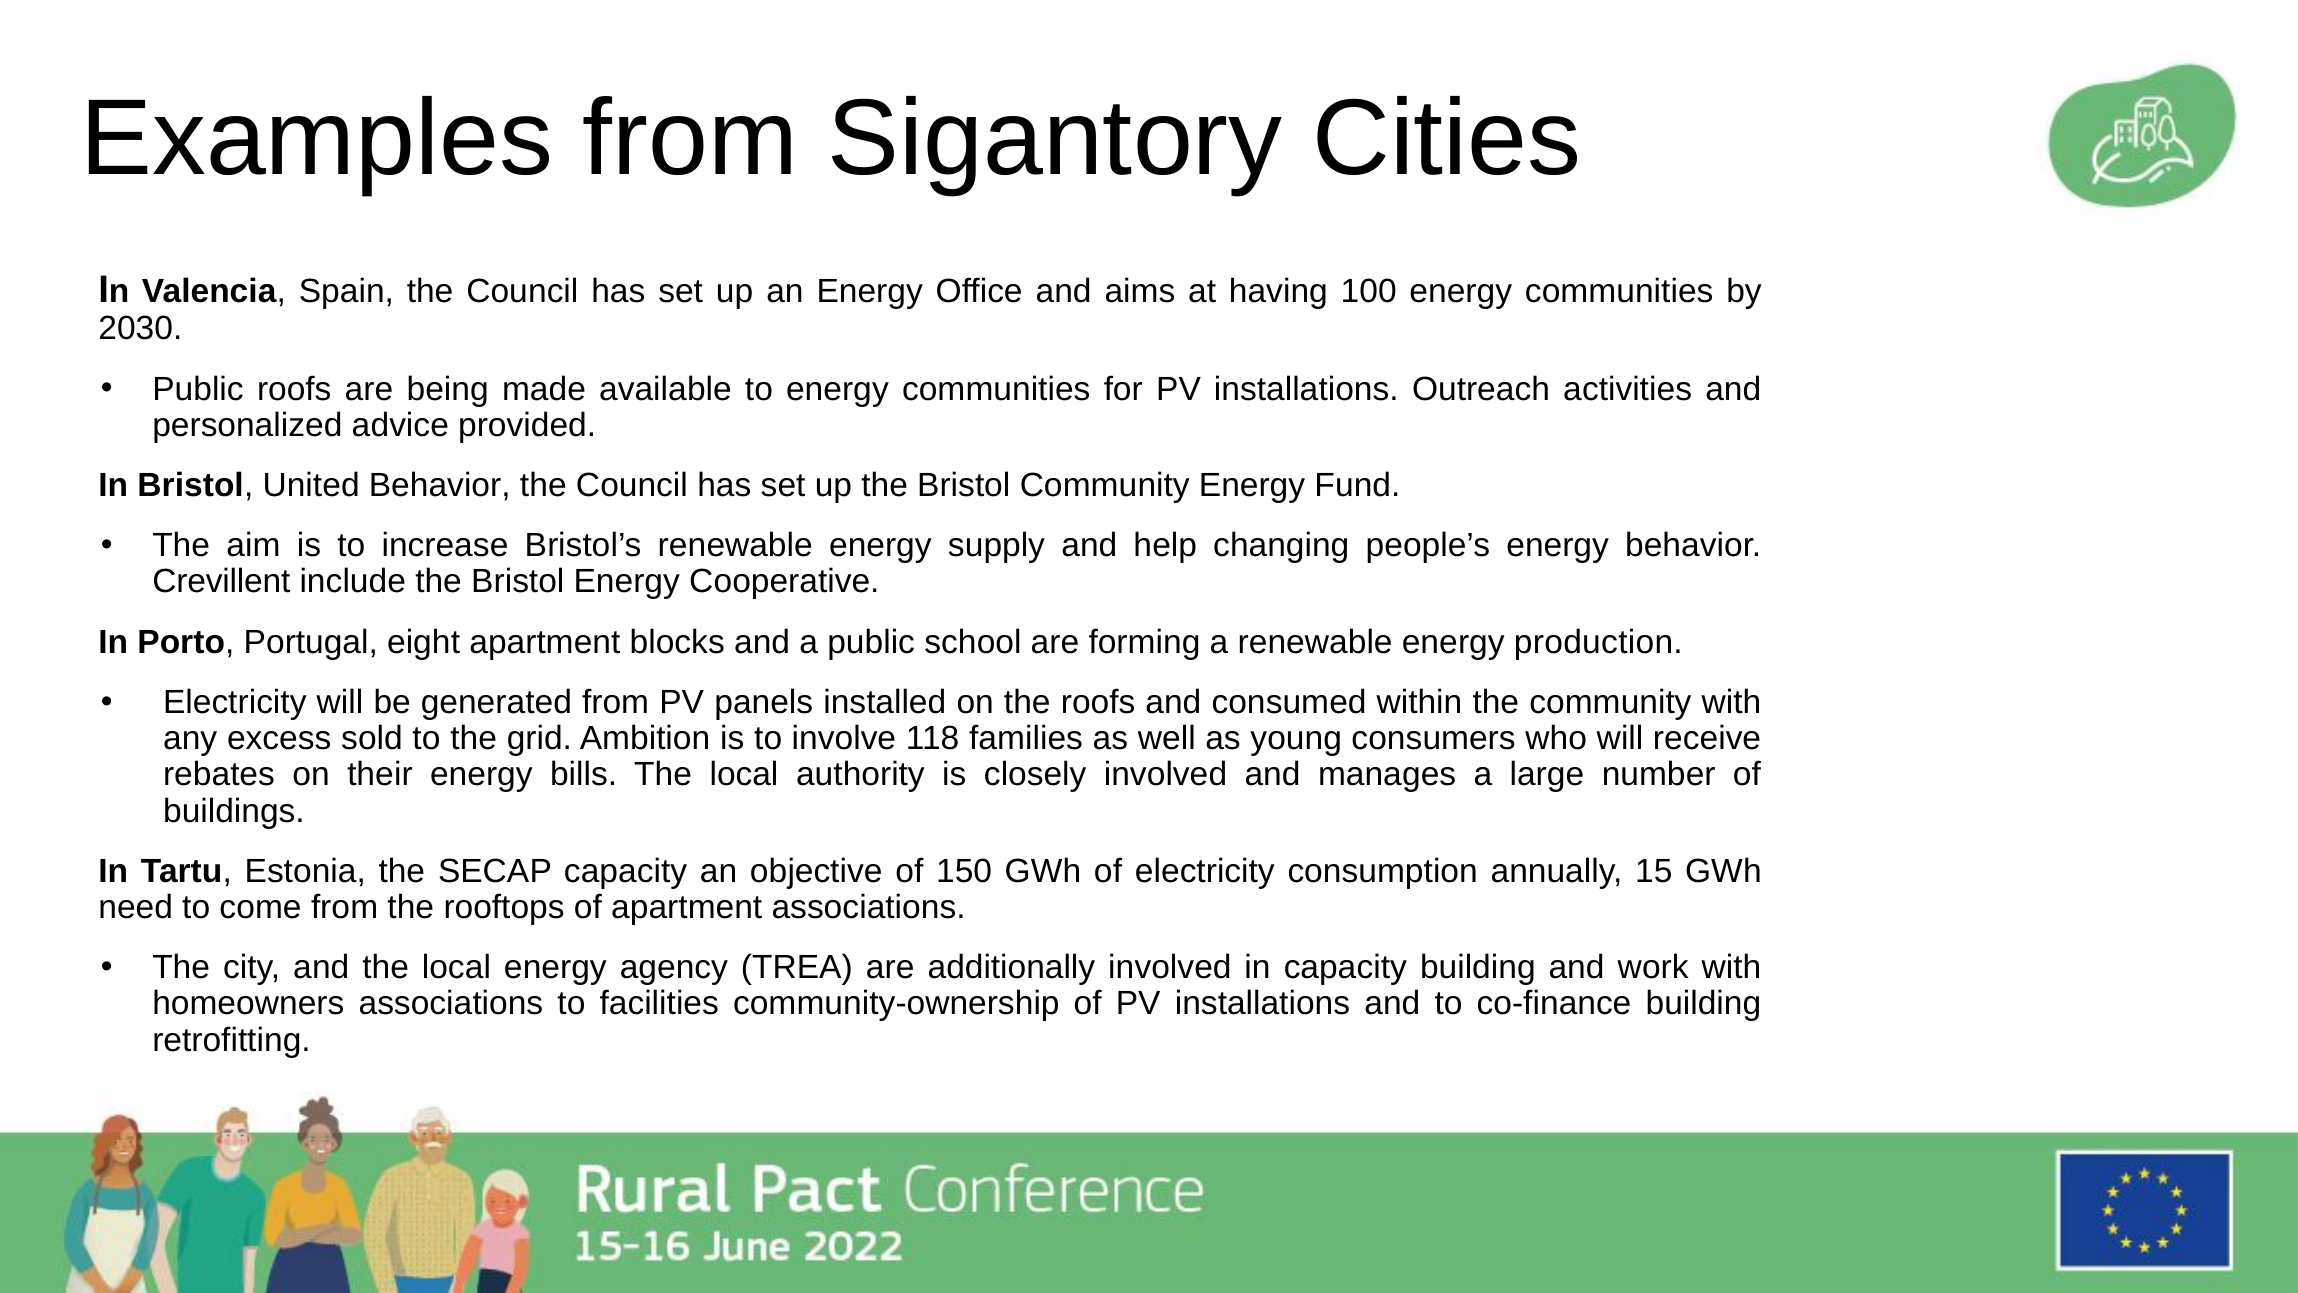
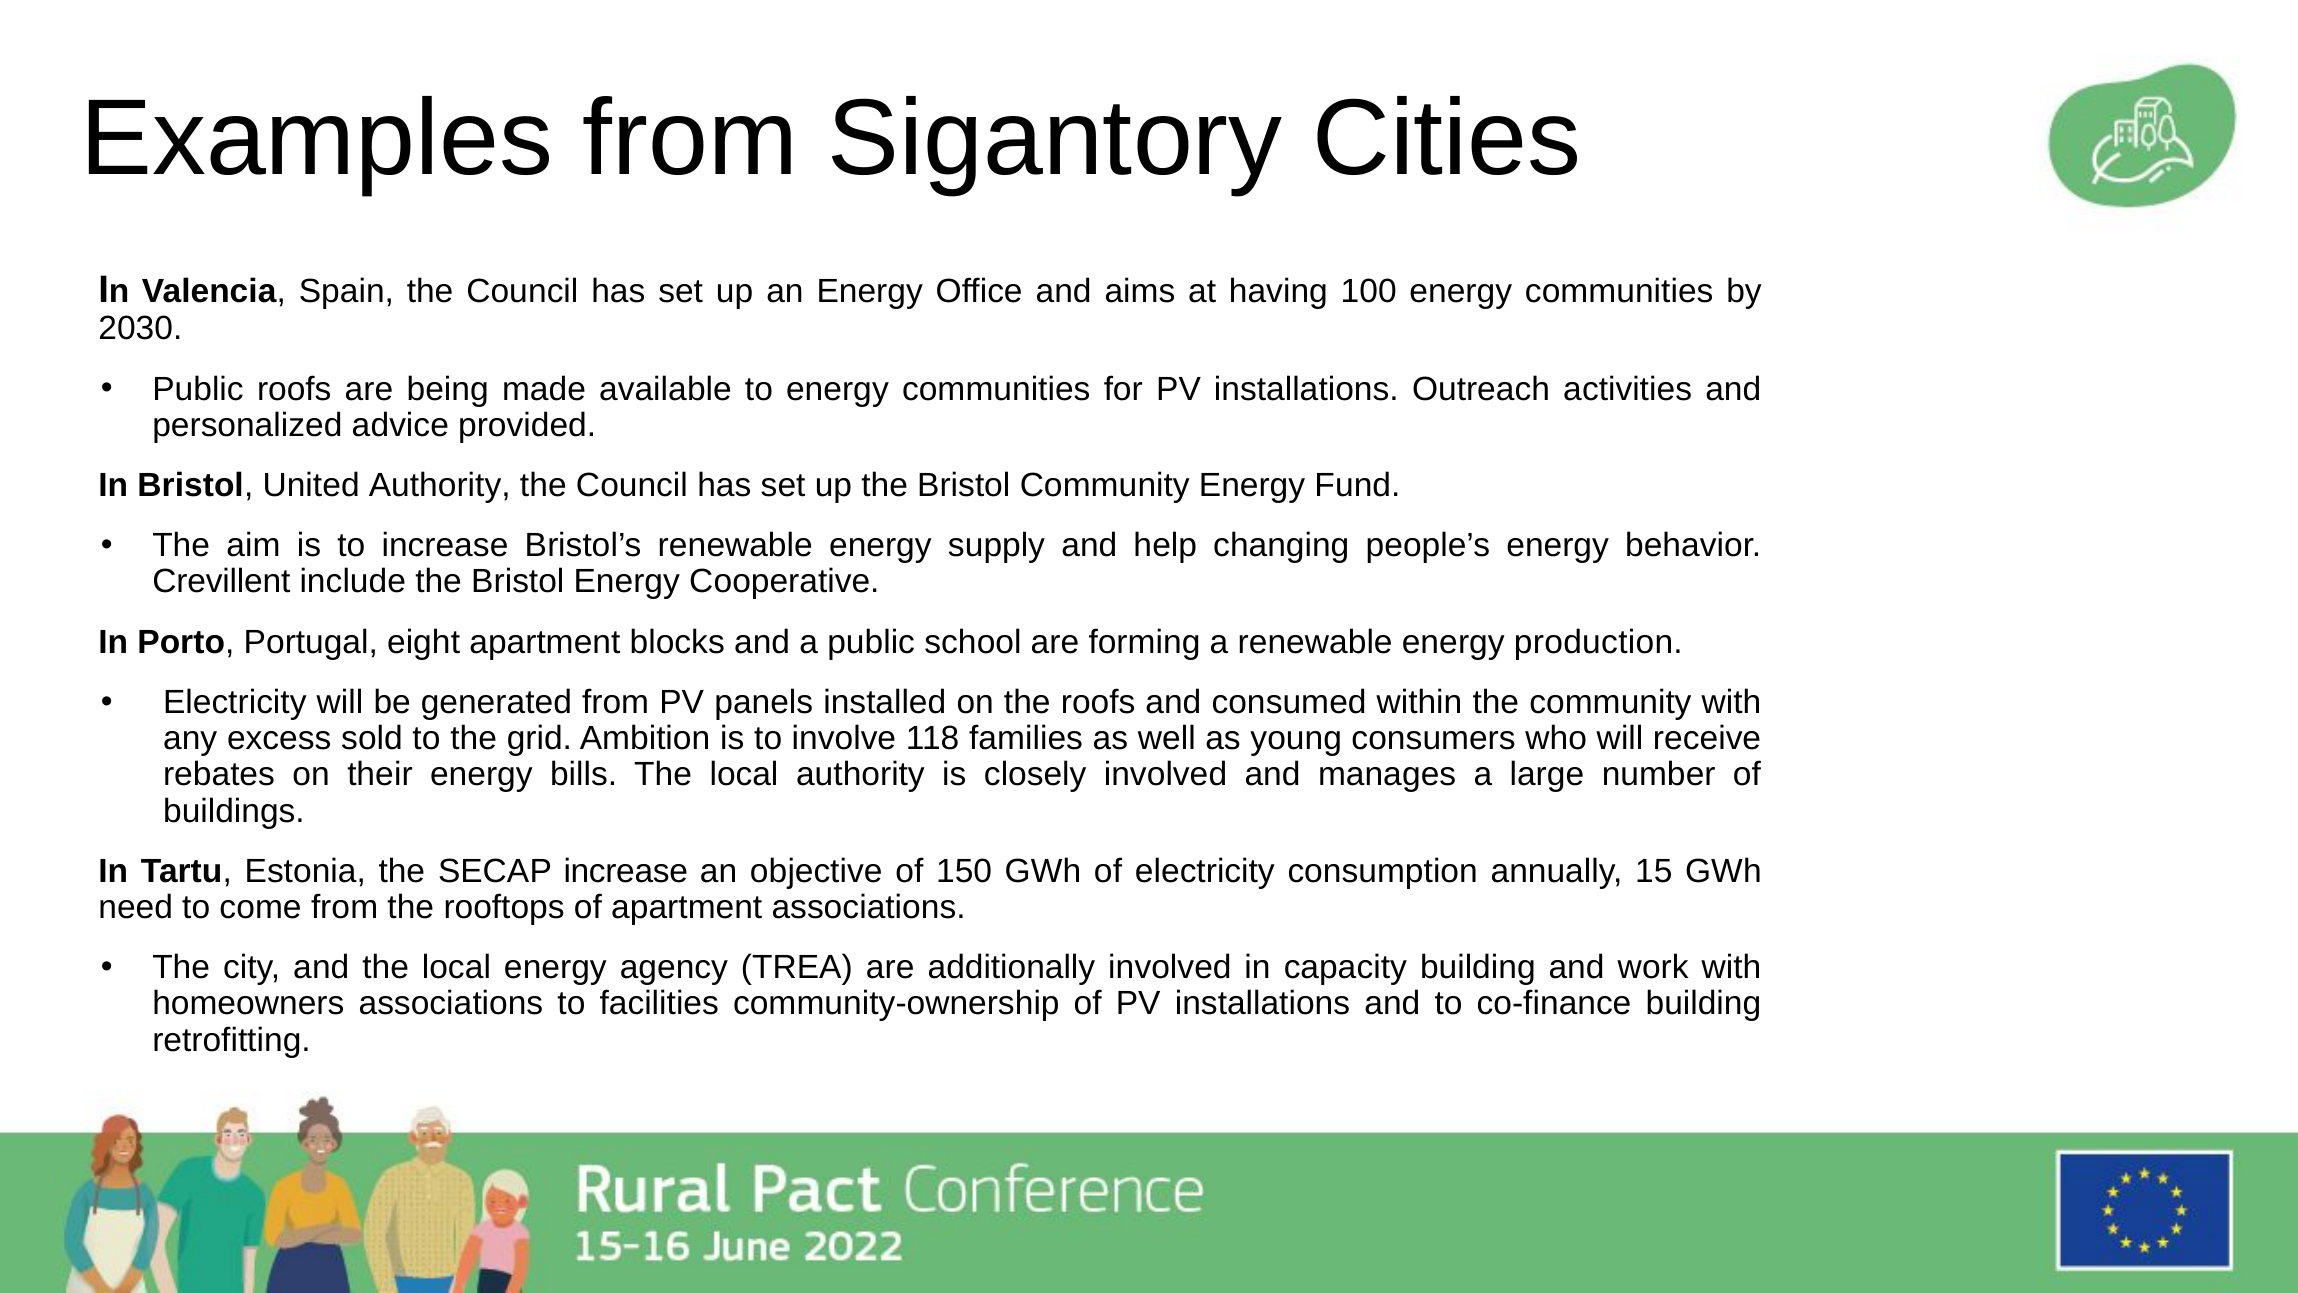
United Behavior: Behavior -> Authority (440, 485)
SECAP capacity: capacity -> increase (626, 871)
